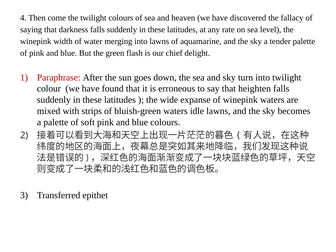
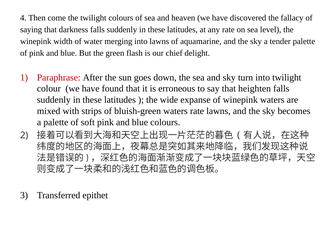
waters idle: idle -> rate (197, 111)
